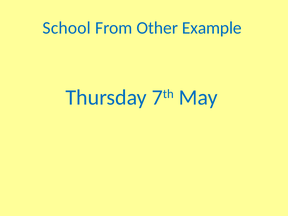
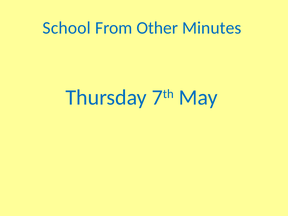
Example: Example -> Minutes (212, 28)
